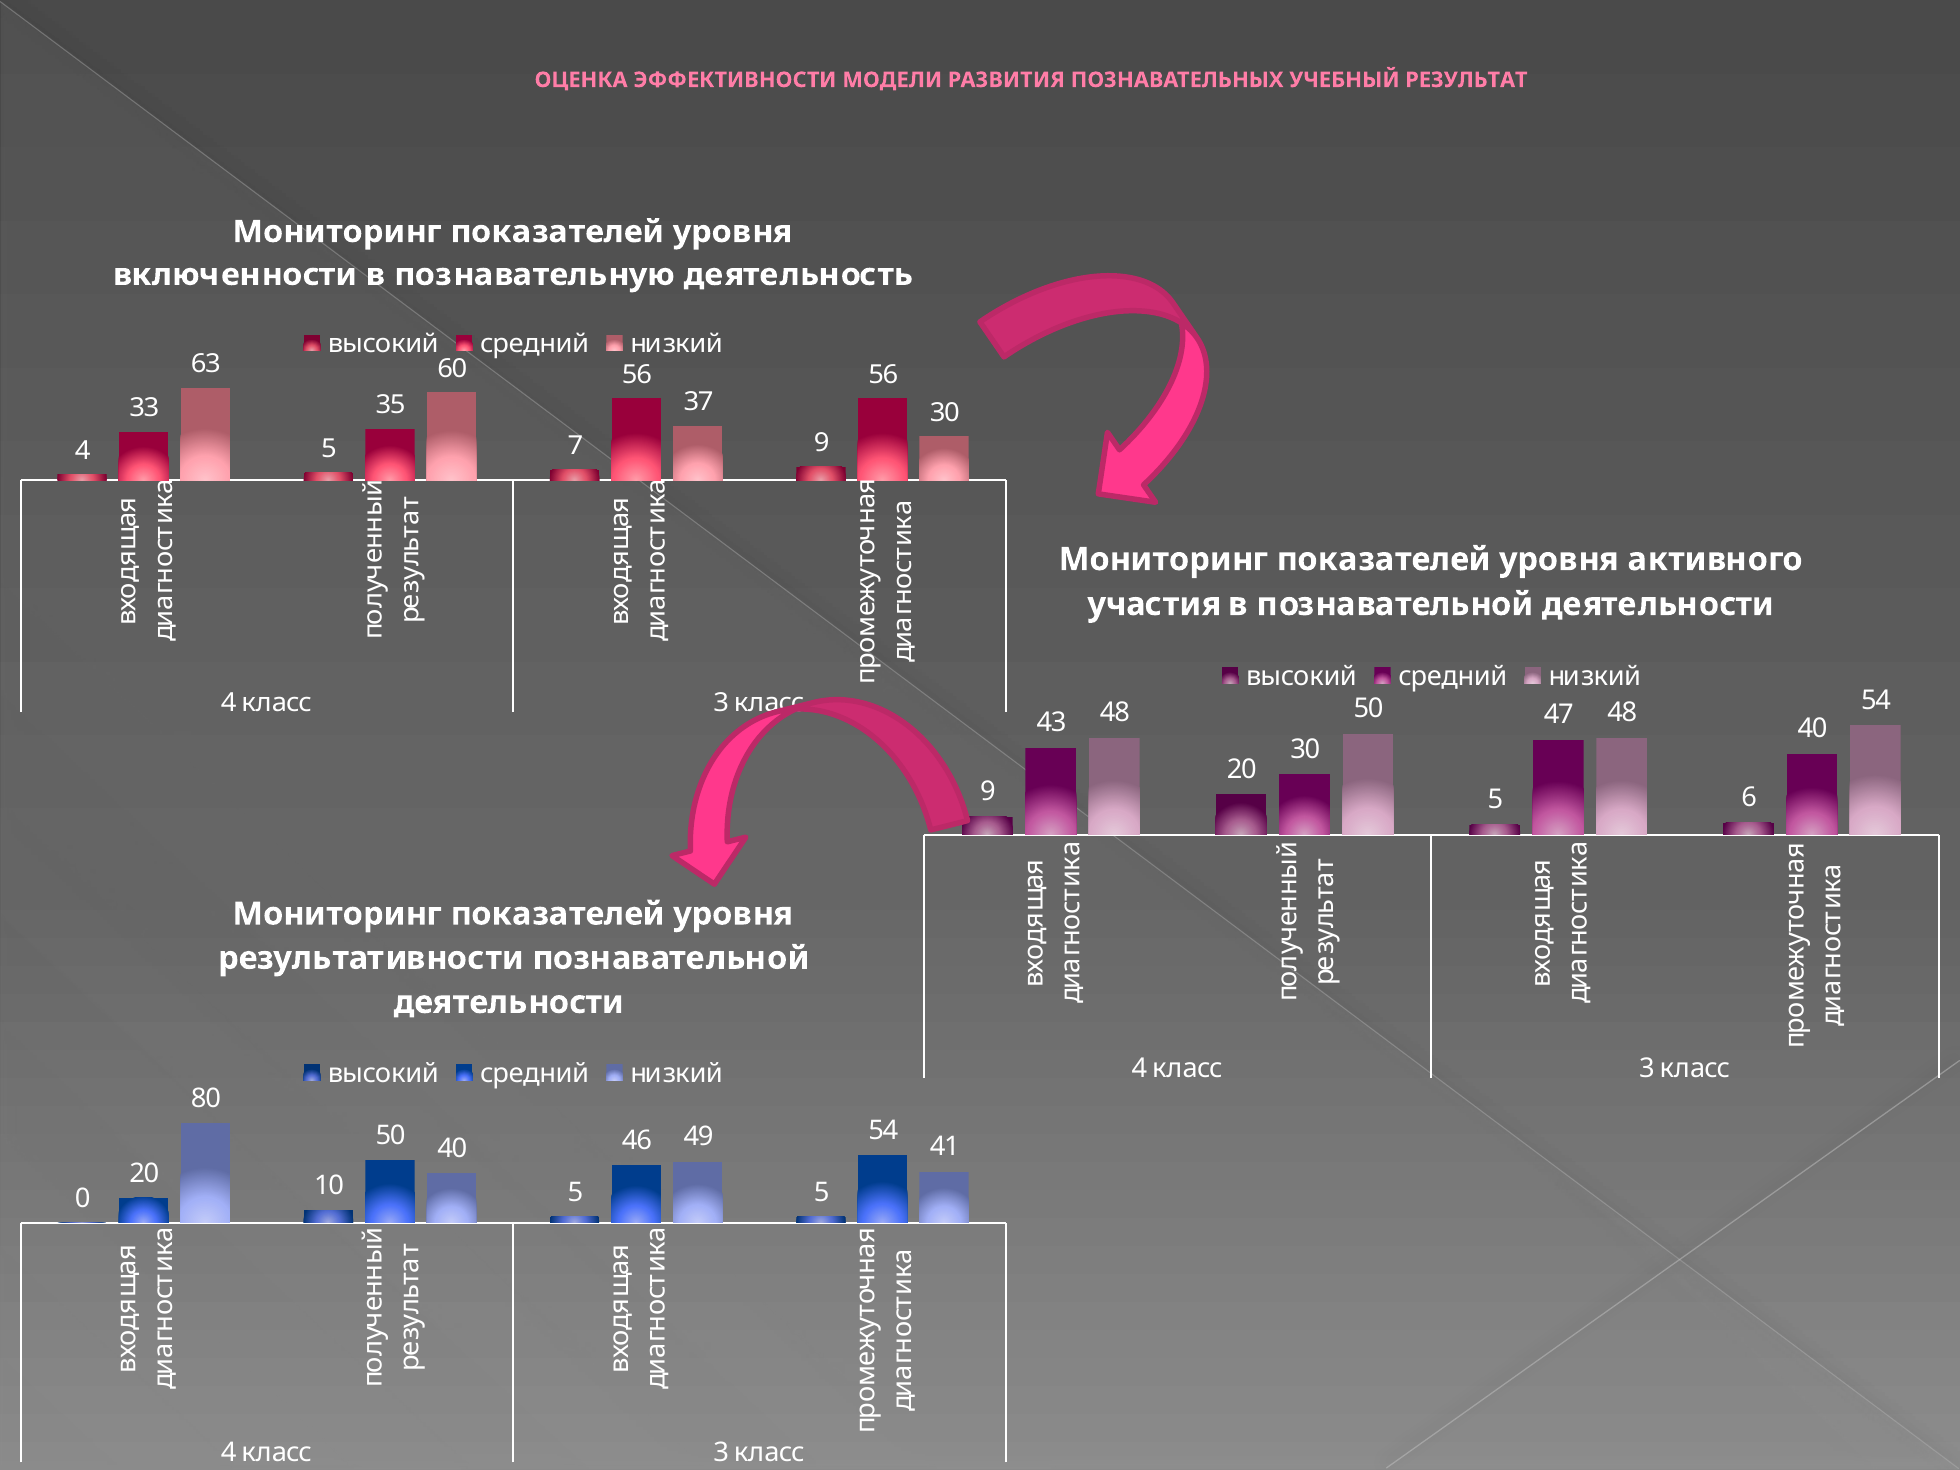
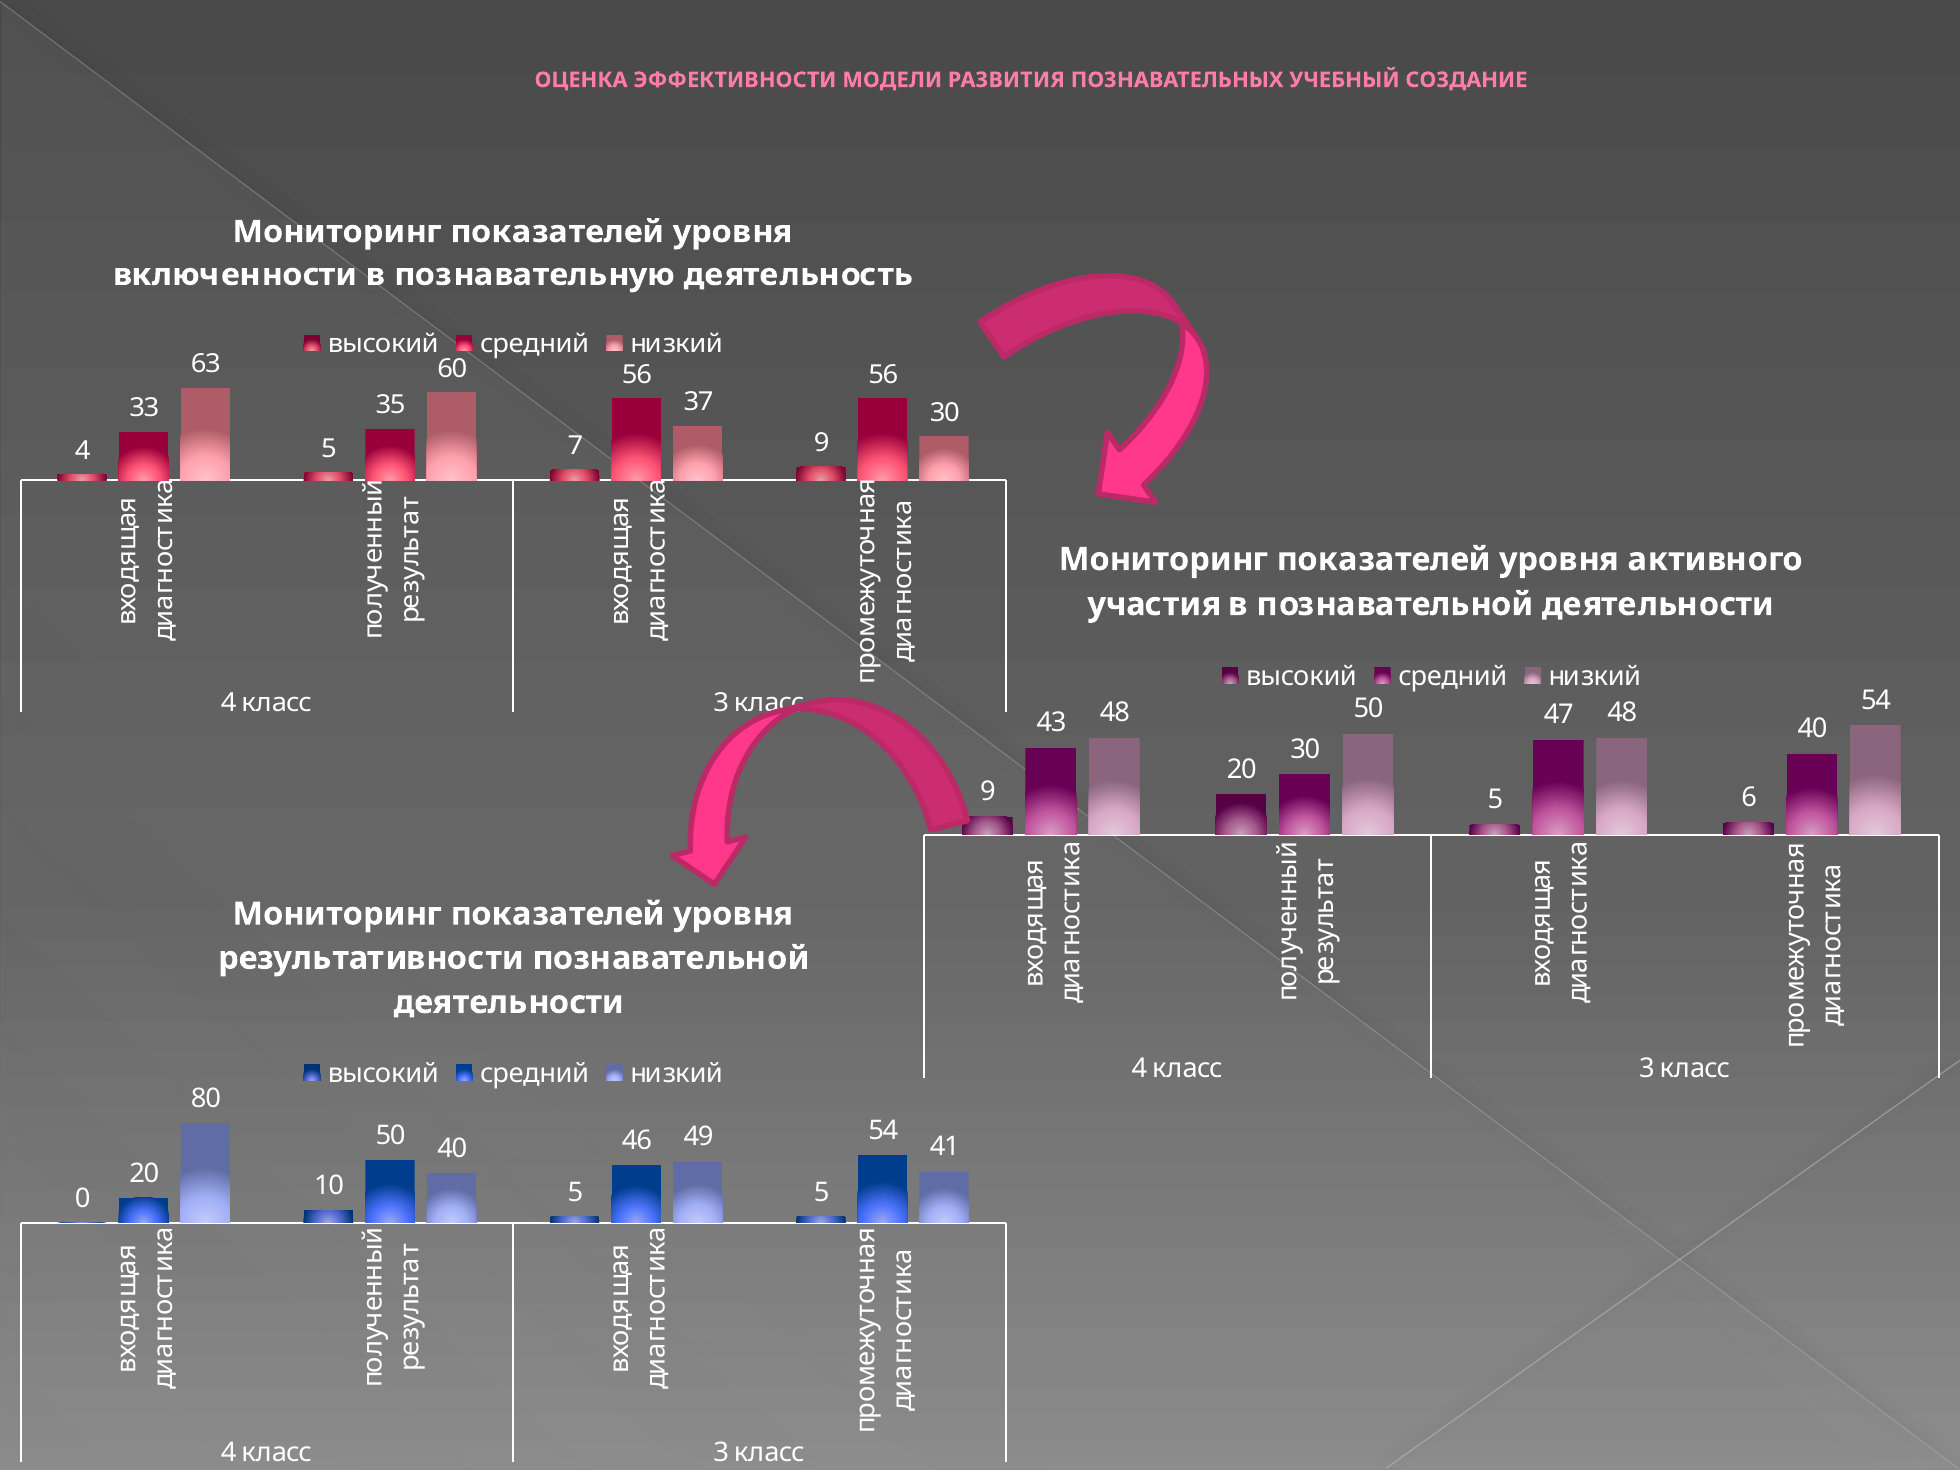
РЕЗУЛЬТАТ: РЕЗУЛЬТАТ -> СОЗДАНИЕ (1466, 80)
